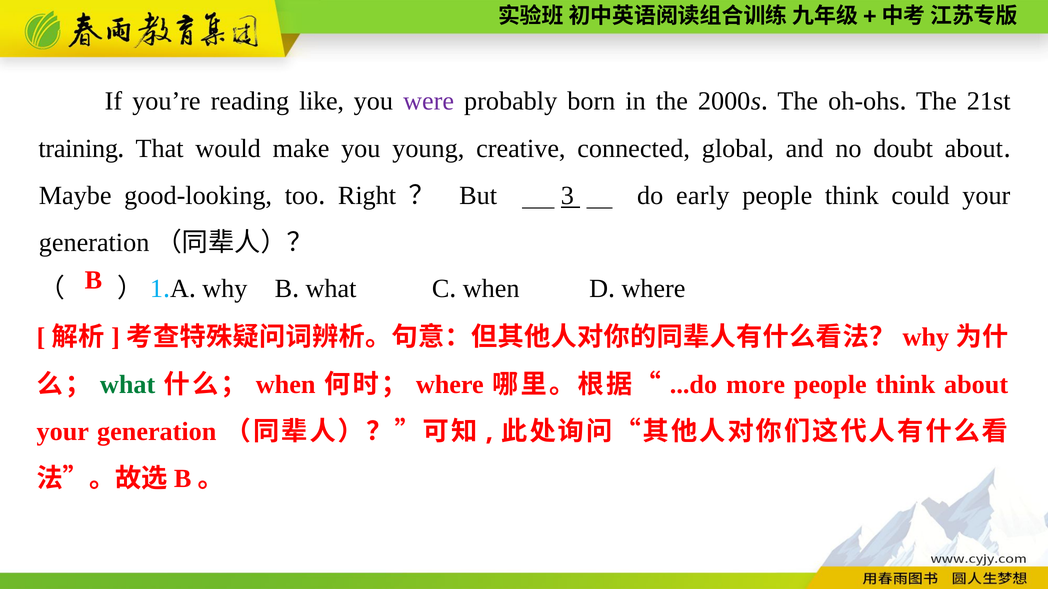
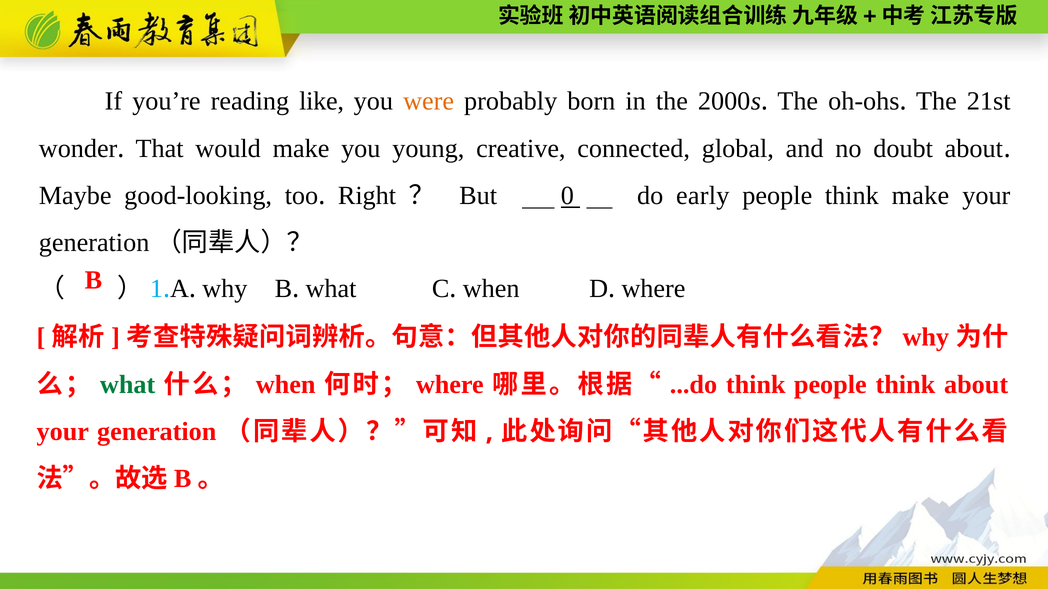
were colour: purple -> orange (429, 101)
training: training -> wonder (78, 149)
3: 3 -> 0 (567, 196)
think could: could -> make (920, 196)
more: more -> think (756, 385)
